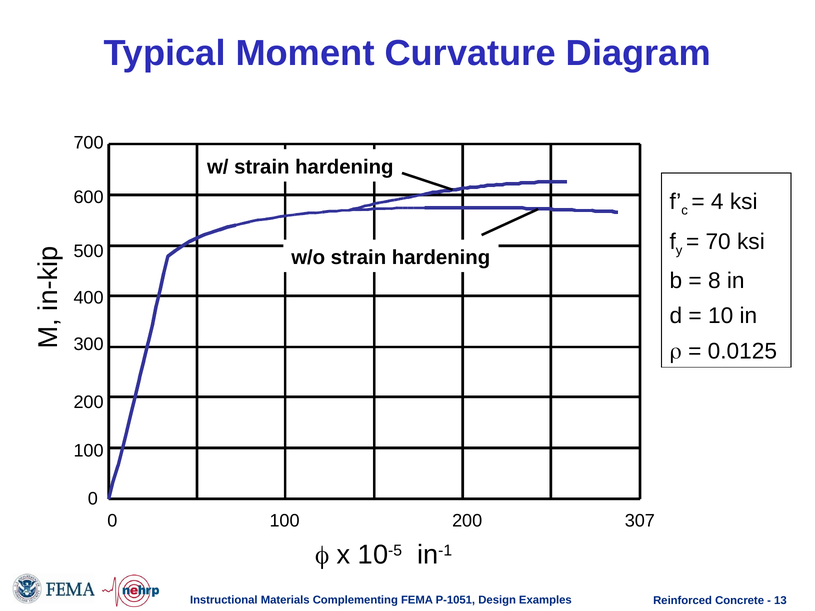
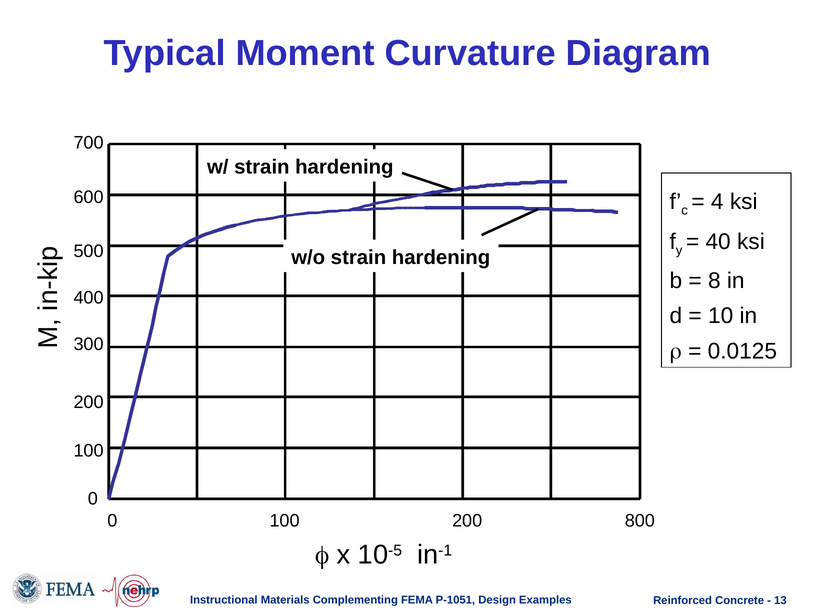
70: 70 -> 40 (718, 242)
307: 307 -> 800 (640, 521)
